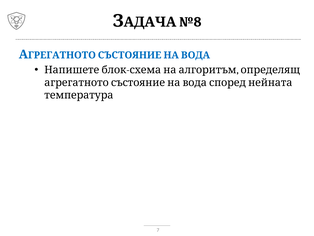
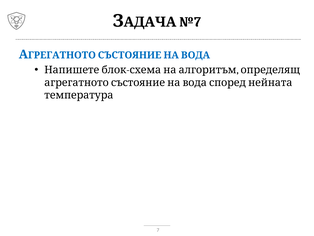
№8: №8 -> №7 (190, 22)
